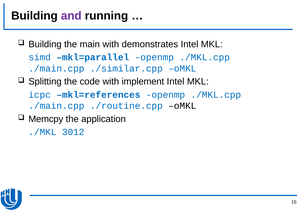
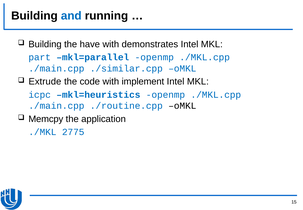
and colour: purple -> blue (71, 16)
main: main -> have (90, 44)
simd: simd -> part (40, 57)
Splitting: Splitting -> Extrude (45, 82)
mkl=references: mkl=references -> mkl=heuristics (98, 95)
3012: 3012 -> 2775 (73, 132)
